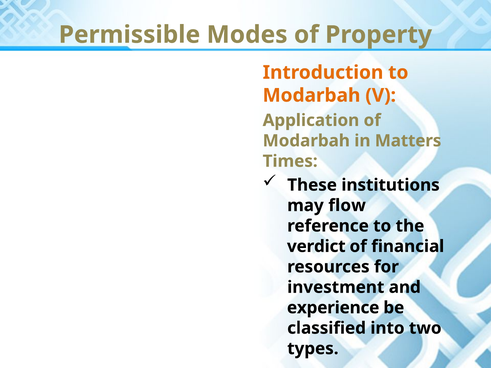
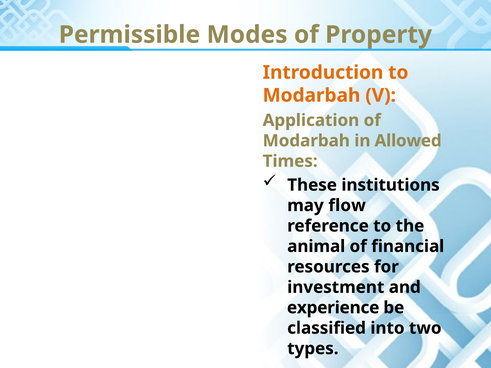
Matters: Matters -> Allowed (408, 141)
verdict: verdict -> animal (316, 247)
